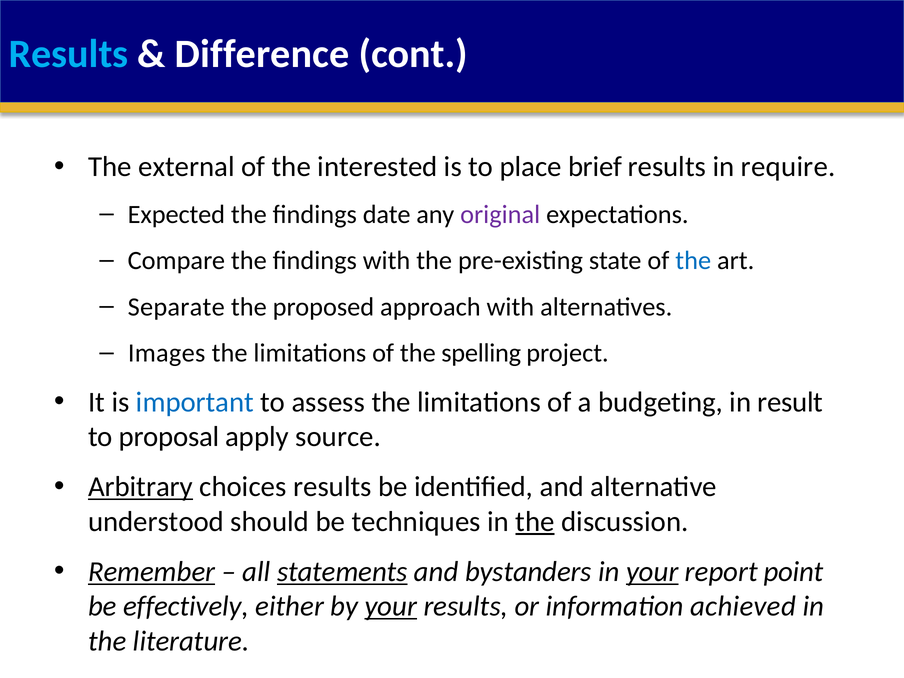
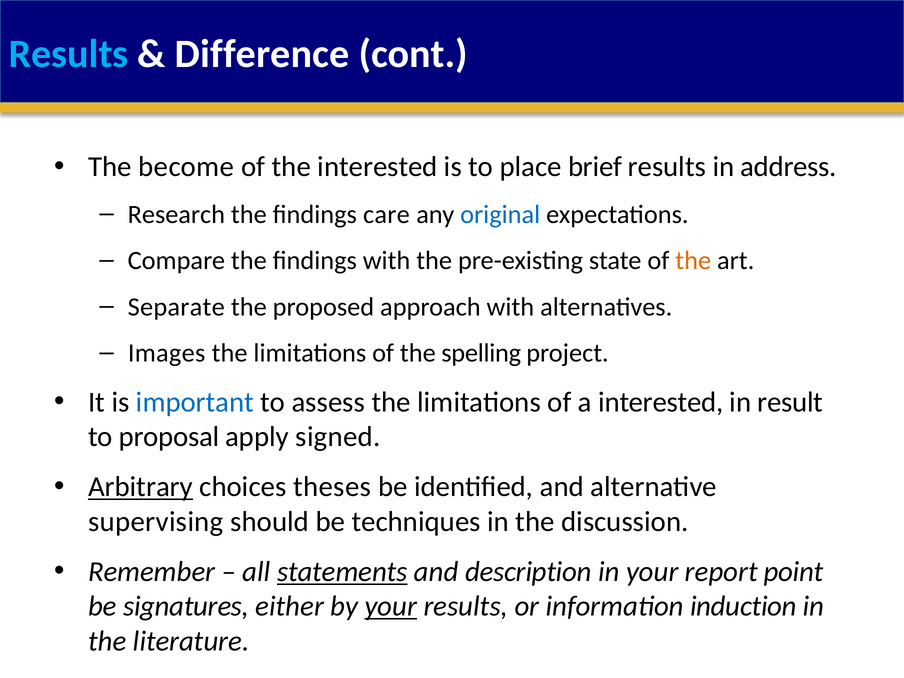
external: external -> become (186, 167)
require: require -> address (788, 167)
Expected: Expected -> Research (176, 214)
date: date -> care (386, 214)
original colour: purple -> blue (500, 214)
the colour: blue -> orange (693, 261)
a budgeting: budgeting -> interested (661, 402)
source: source -> signed (338, 437)
choices results: results -> theses (332, 487)
understood: understood -> supervising (156, 522)
the underline: present -> none (535, 522)
Remember underline: present -> none (152, 572)
bystanders: bystanders -> description (528, 572)
your underline: present -> none (652, 572)
effectively: effectively -> signatures (186, 606)
achieved: achieved -> induction (743, 606)
